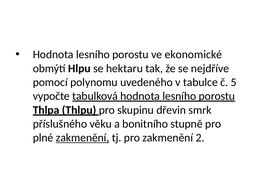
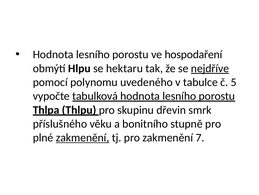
ekonomické: ekonomické -> hospodaření (193, 54)
nejdříve underline: none -> present (210, 68)
2: 2 -> 7 (200, 137)
